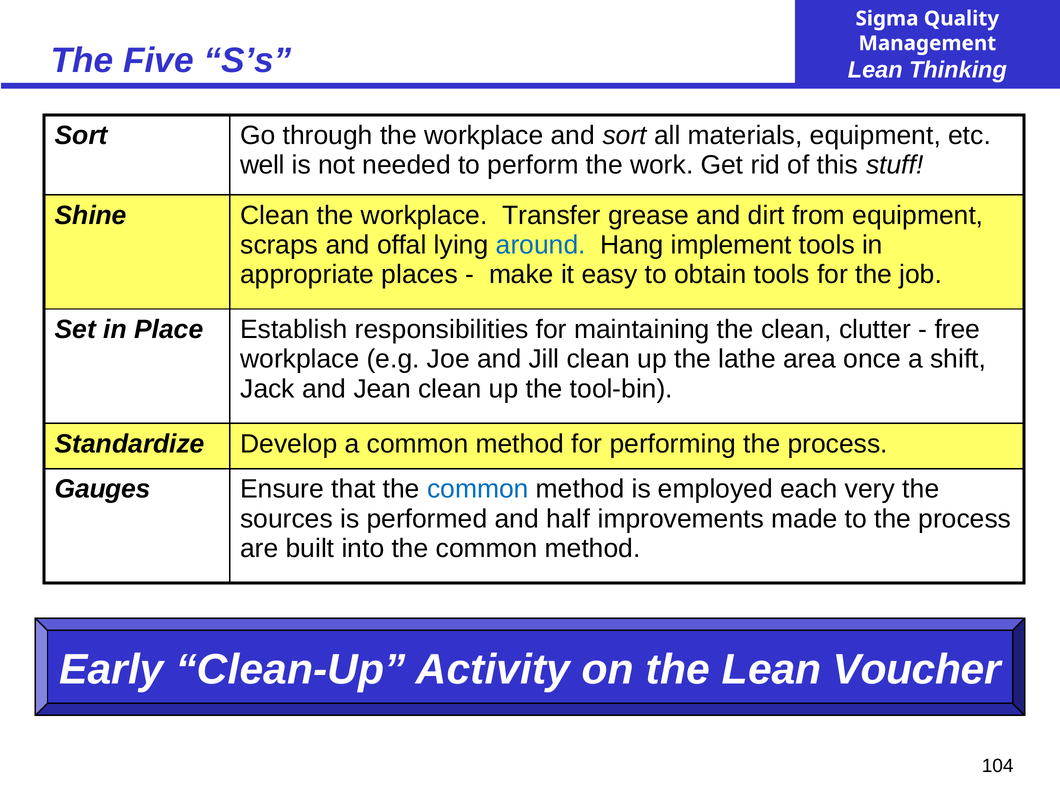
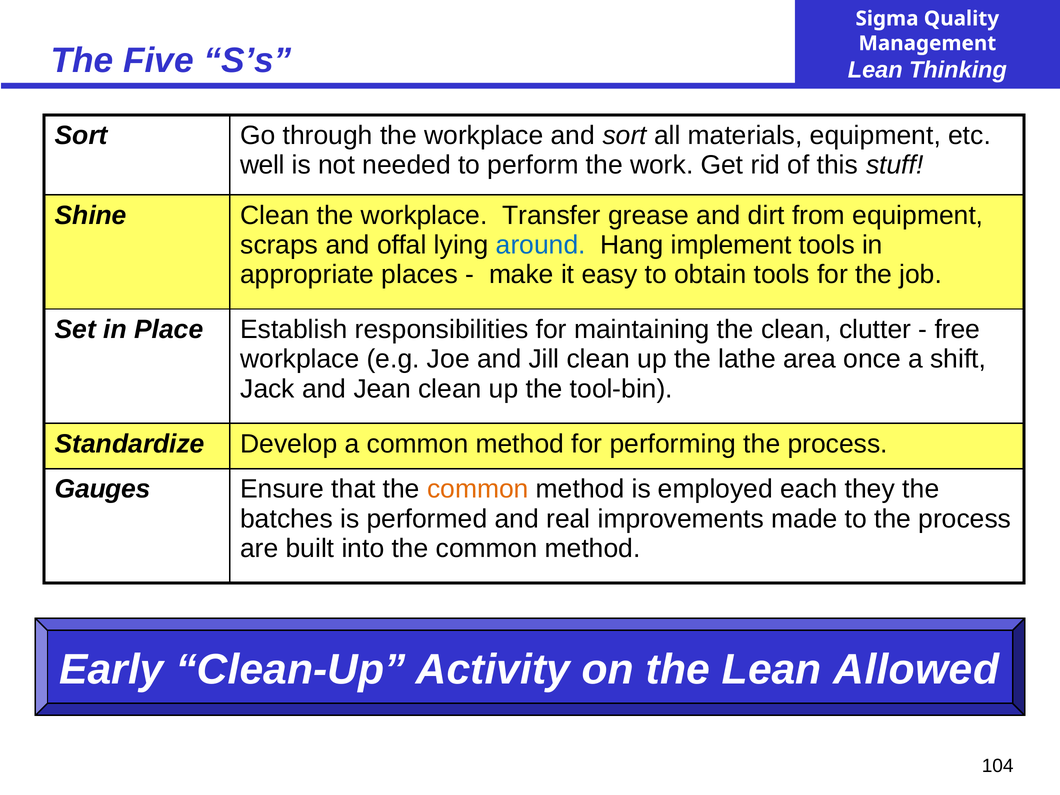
common colour: blue -> orange (478, 489)
very: very -> they (870, 489)
sources: sources -> batches (287, 519)
half: half -> real (568, 519)
Voucher: Voucher -> Allowed (916, 670)
